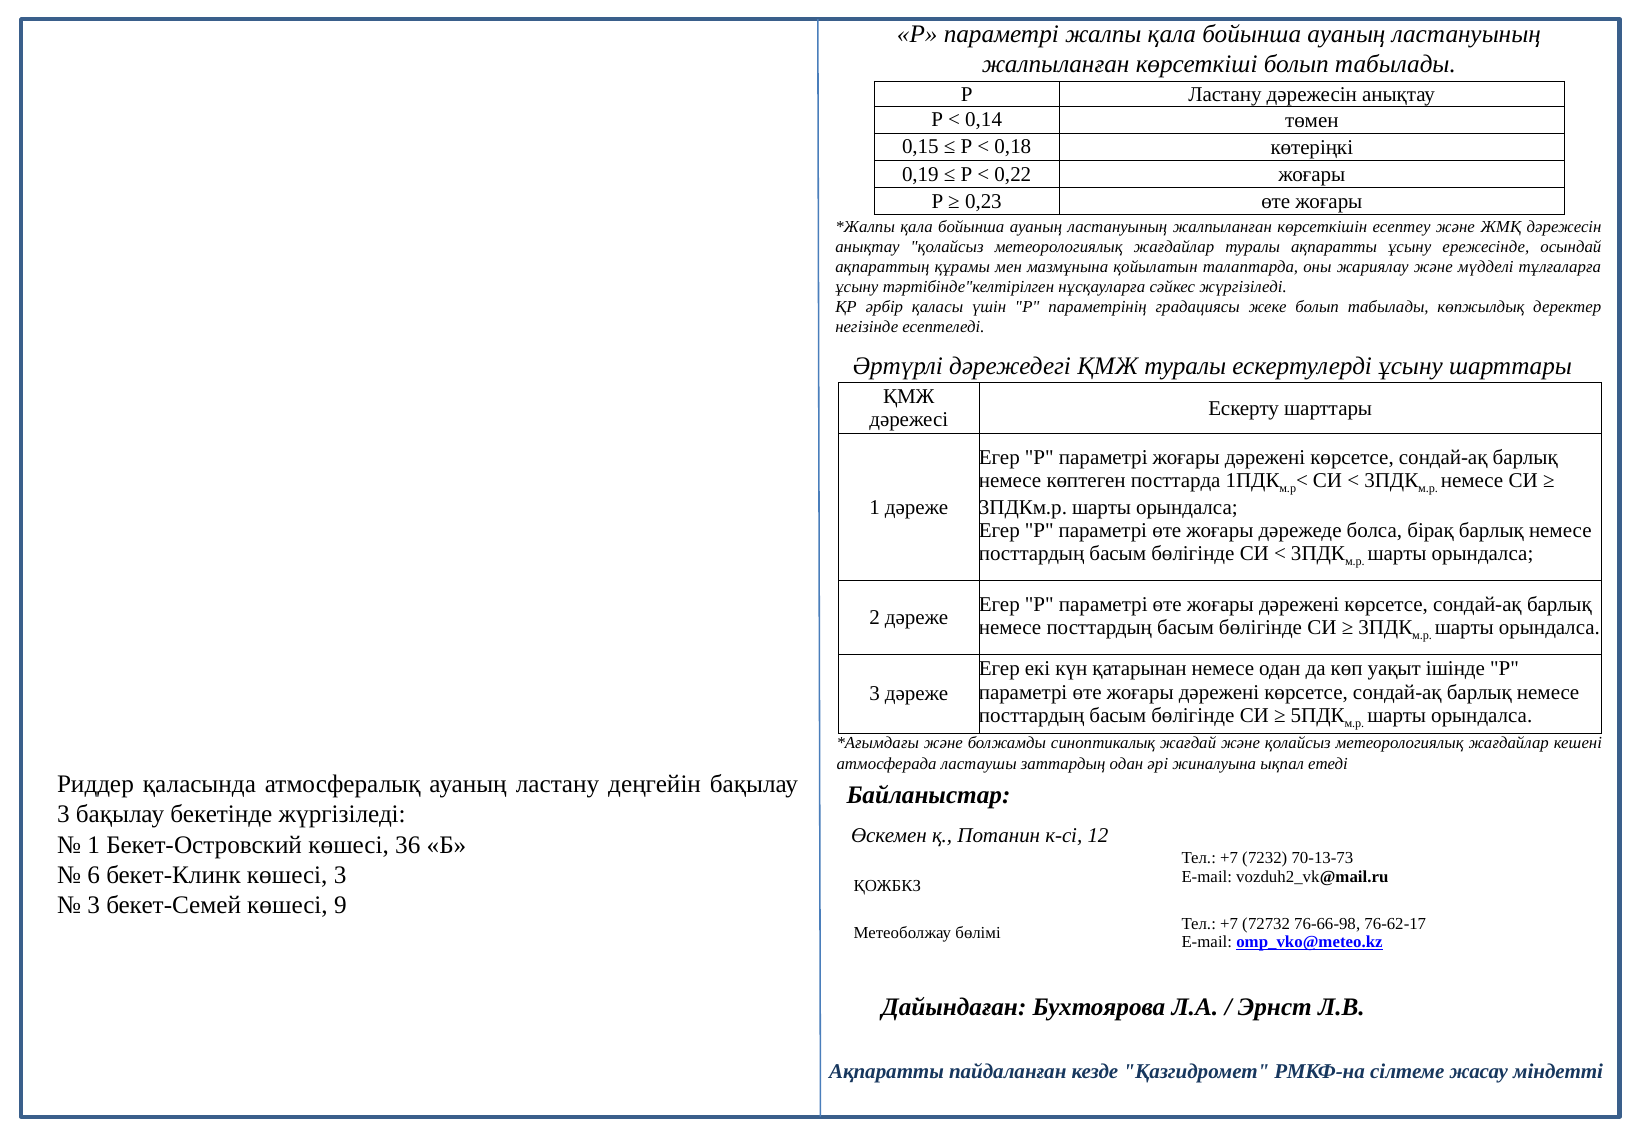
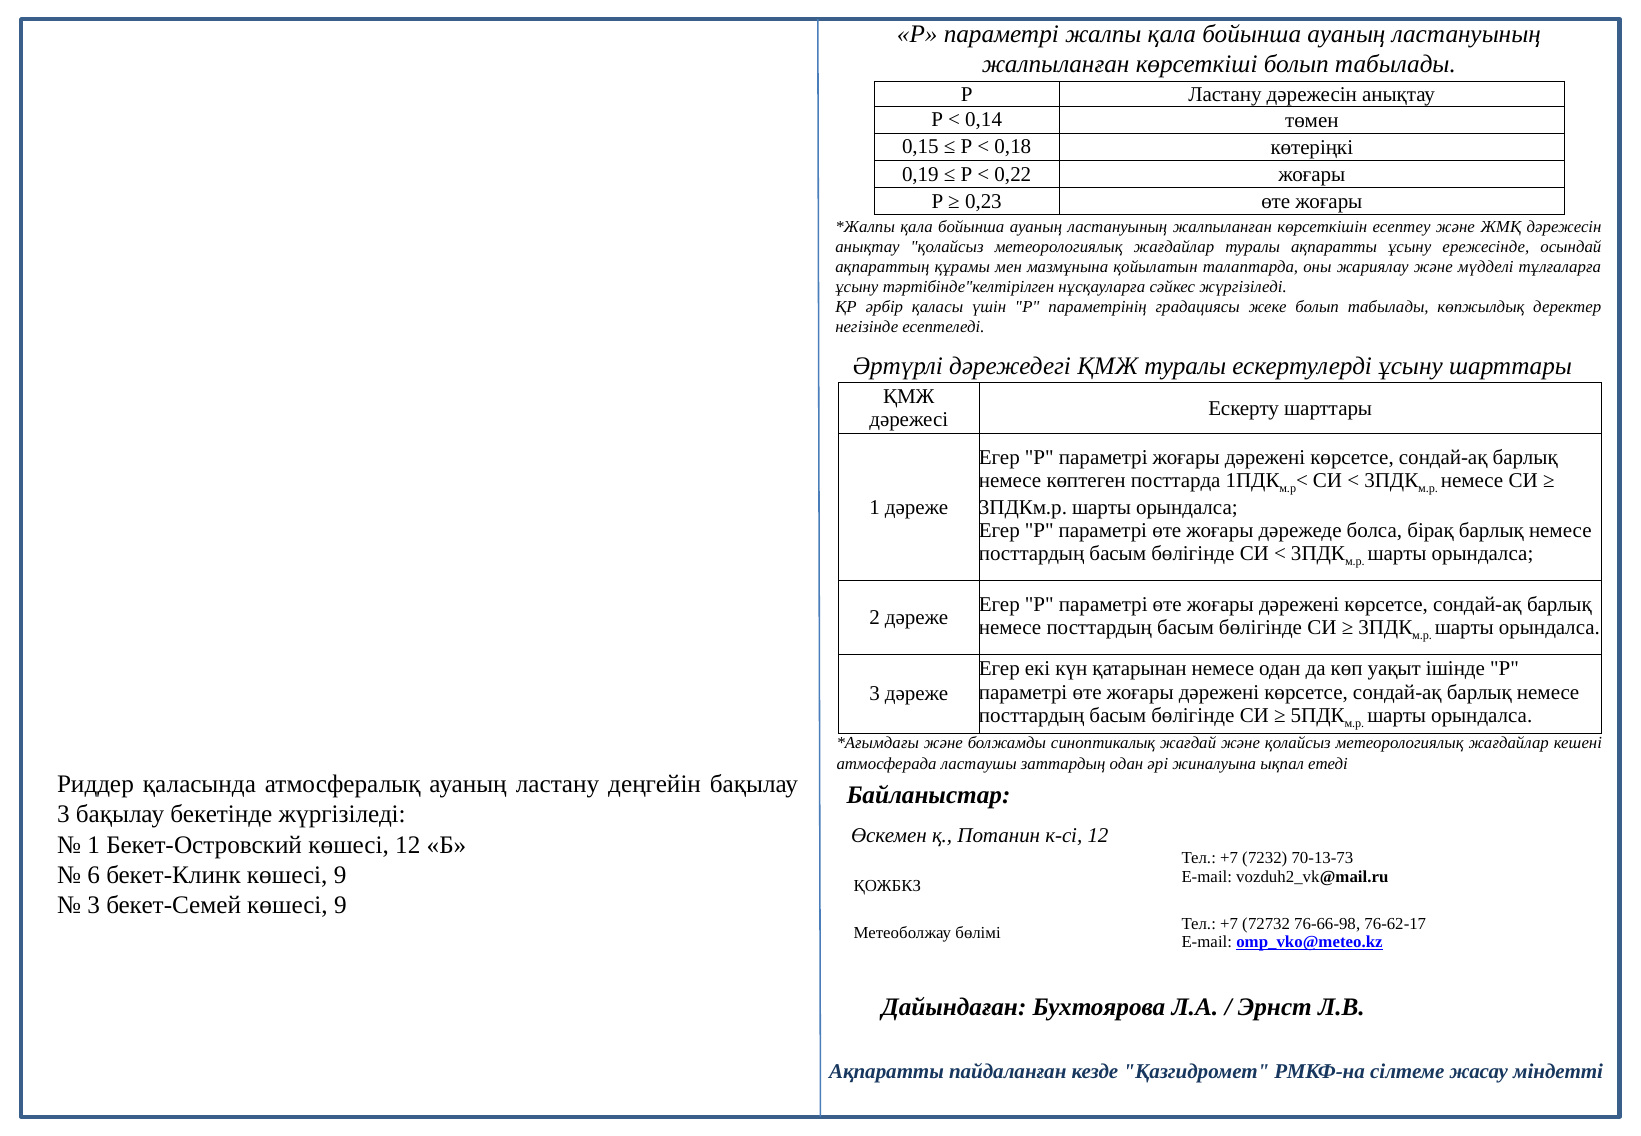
көшесі 36: 36 -> 12 (408, 845)
бекет-Клинк көшесі 3: 3 -> 9 (340, 875)
